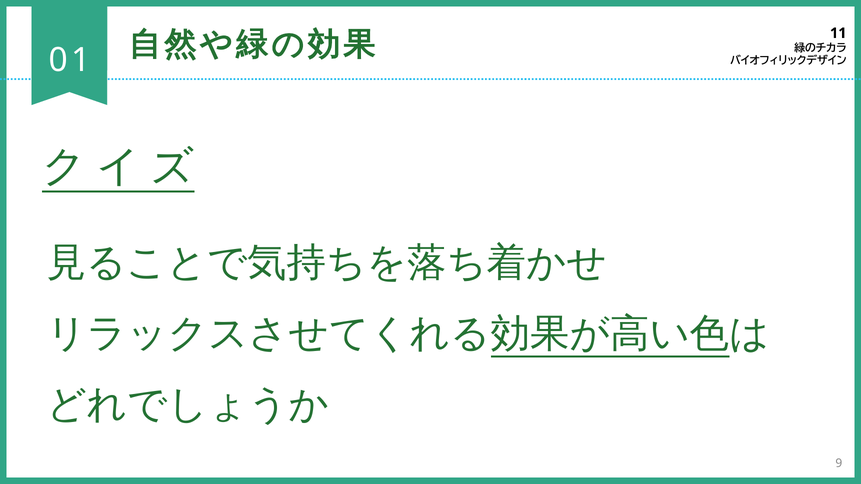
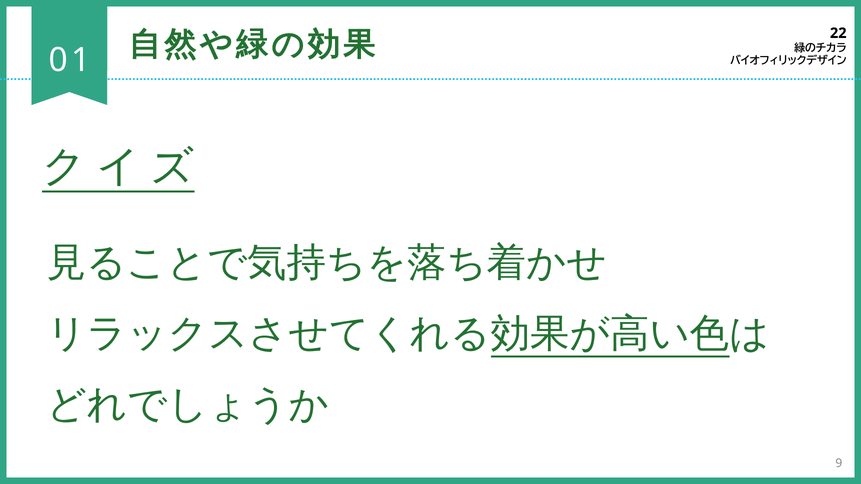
11: 11 -> 22 (838, 33)
